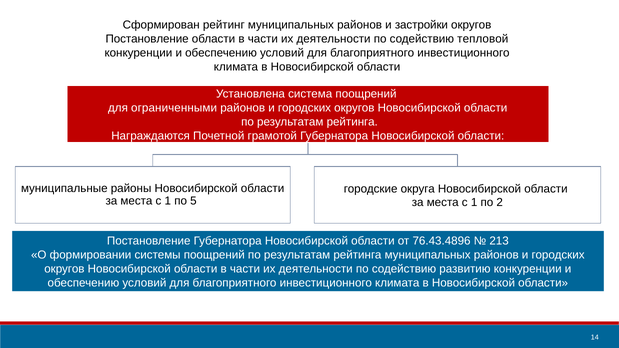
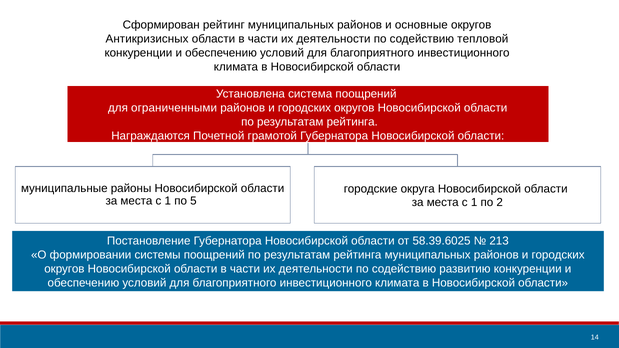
застройки: застройки -> основные (421, 25)
Постановление: Постановление -> Антикризисных (147, 39)
76.43.4896: 76.43.4896 -> 58.39.6025 (442, 241)
